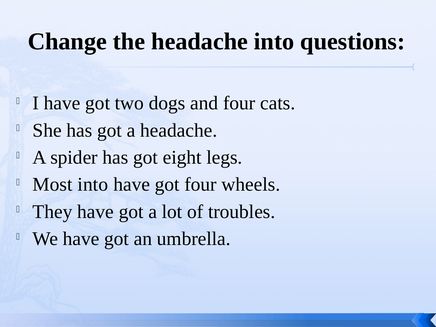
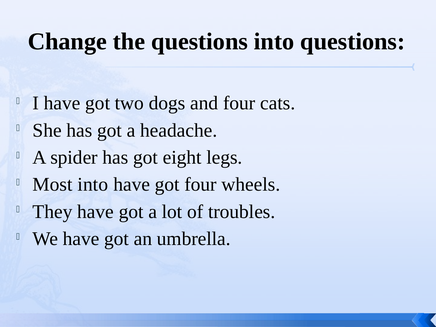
the headache: headache -> questions (200, 41)
